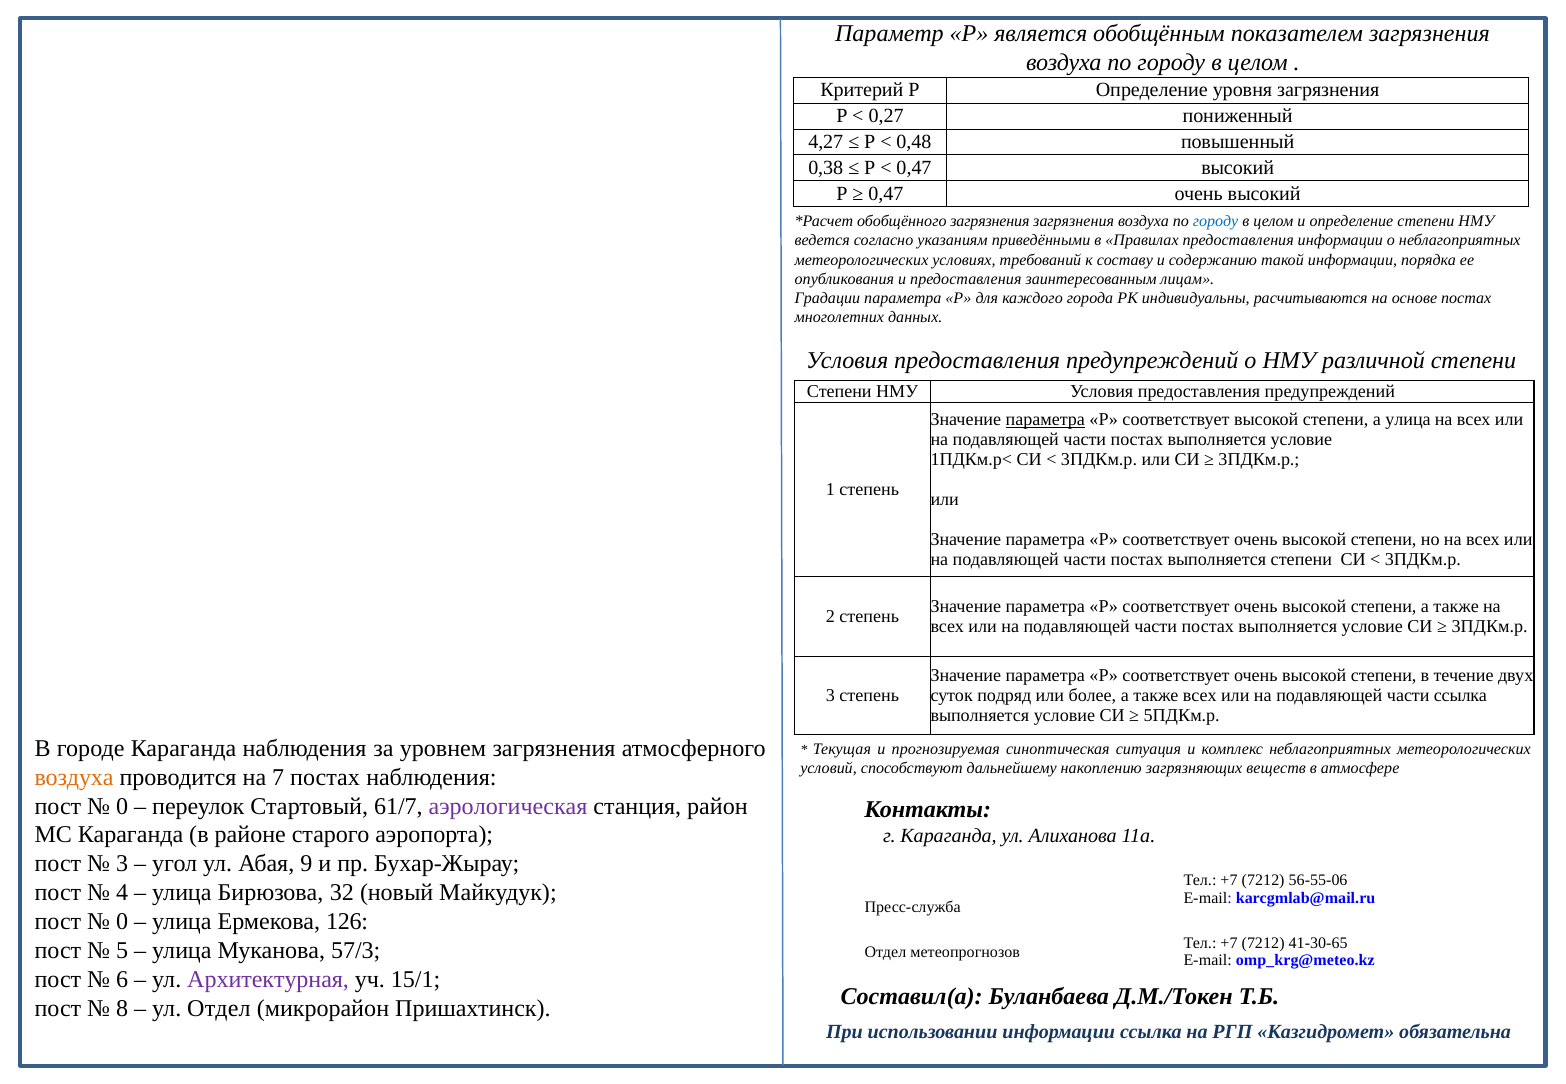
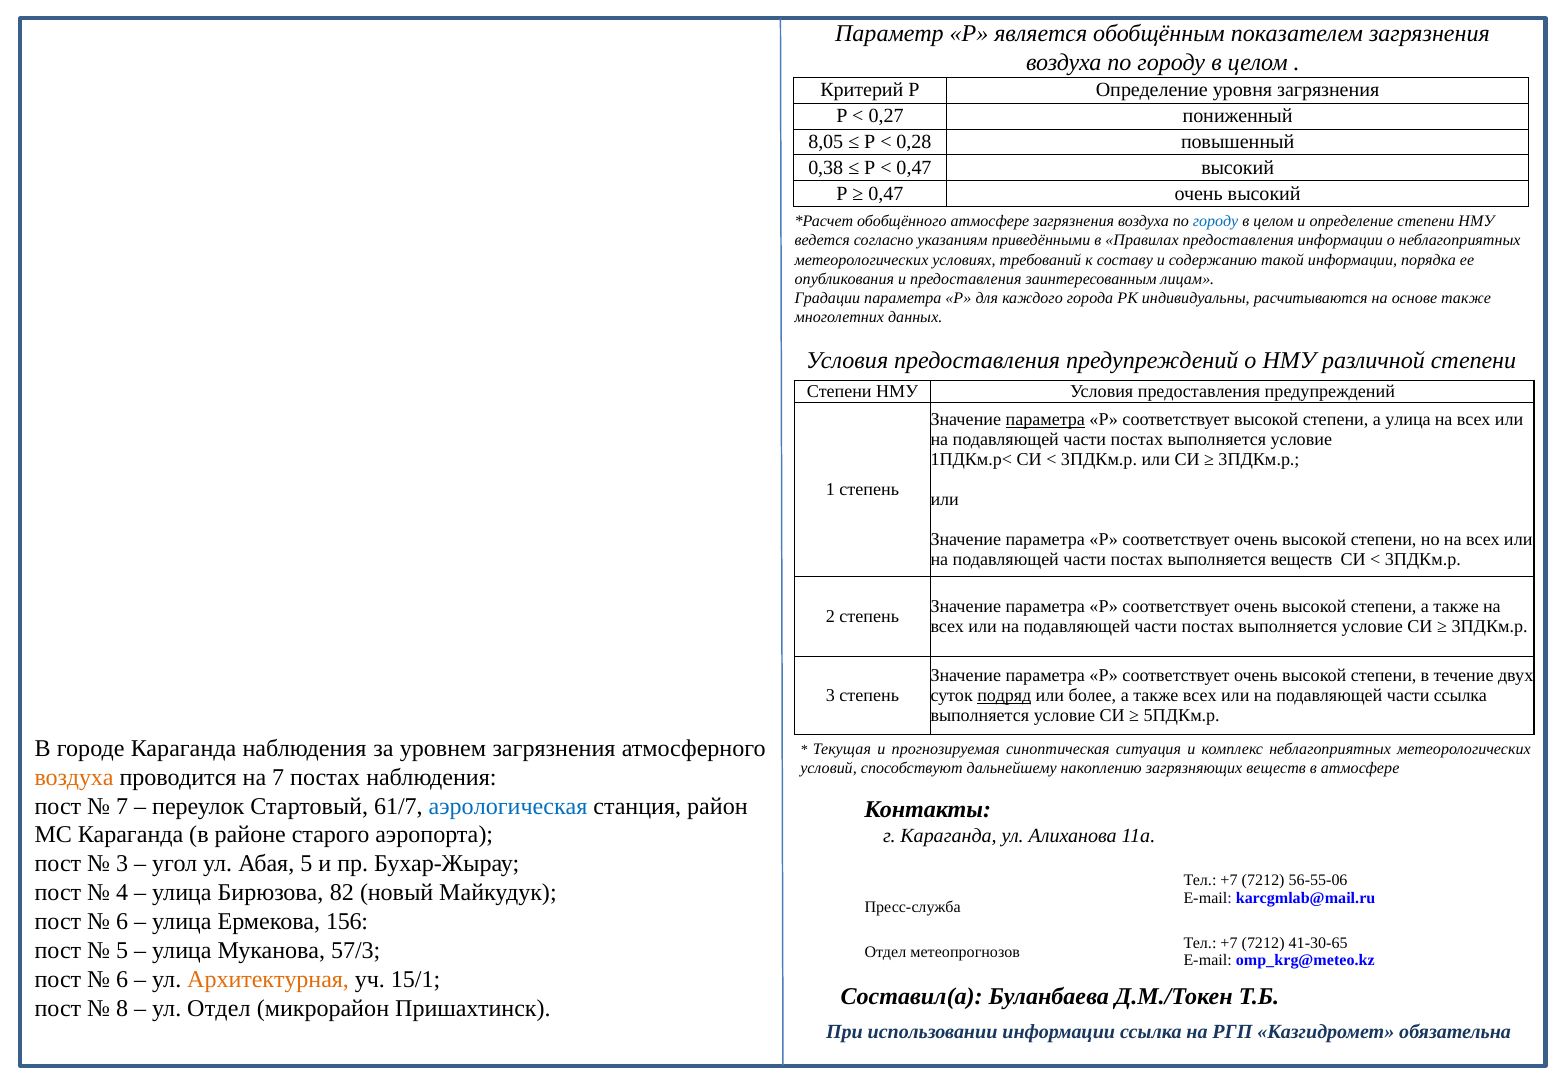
4,27: 4,27 -> 8,05 (826, 142)
0,48: 0,48 -> 0,28 (914, 142)
обобщённого загрязнения: загрязнения -> атмосфере (990, 221)
основе постах: постах -> также (1466, 298)
выполняется степени: степени -> веществ (1301, 560)
подряд underline: none -> present (1004, 696)
0: 0 -> 7 (122, 806)
аэрологическая colour: purple -> blue (508, 806)
Абая 9: 9 -> 5 (306, 864)
32: 32 -> 82 (342, 893)
0: 0 -> 6 (122, 922)
126: 126 -> 156 (347, 922)
Архитектурная colour: purple -> orange (268, 980)
